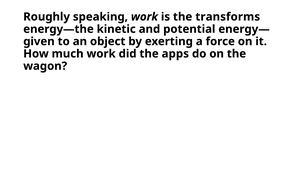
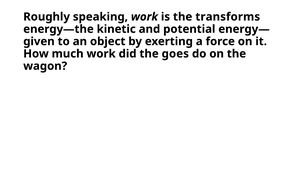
apps: apps -> goes (175, 54)
